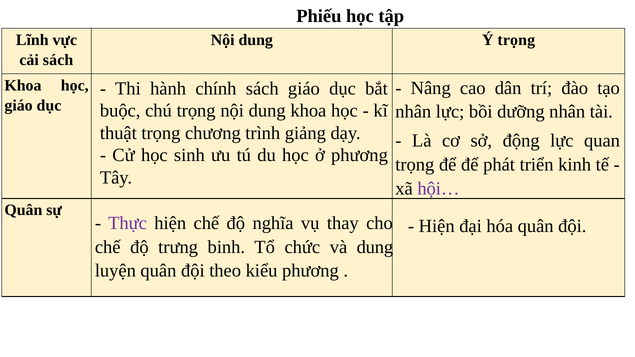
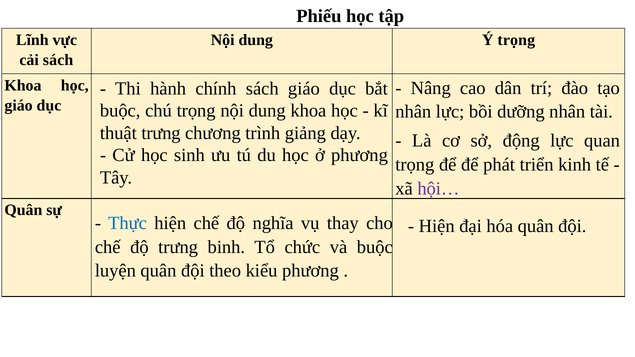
thuật trọng: trọng -> trưng (161, 133)
Thực colour: purple -> blue (128, 223)
và dung: dung -> buộc (375, 247)
